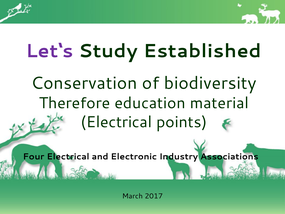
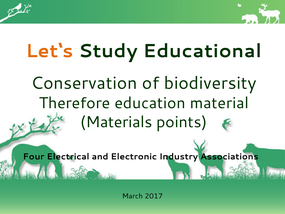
Let‘s colour: purple -> orange (50, 51)
Established: Established -> Educational (202, 51)
Electrical: Electrical -> Materials (116, 122)
